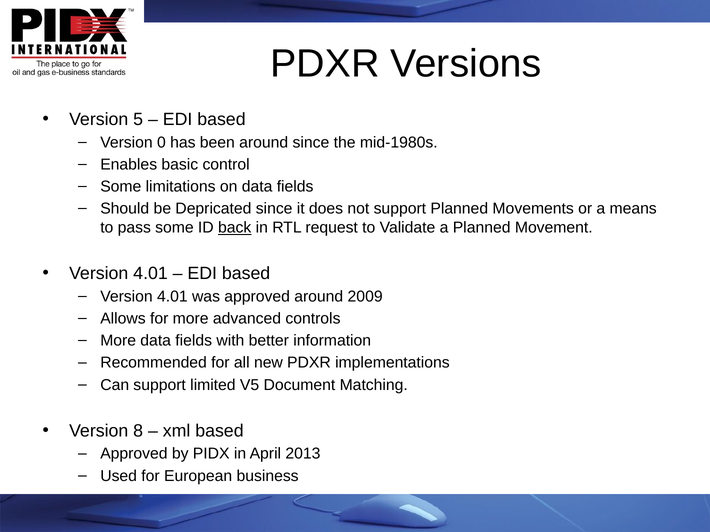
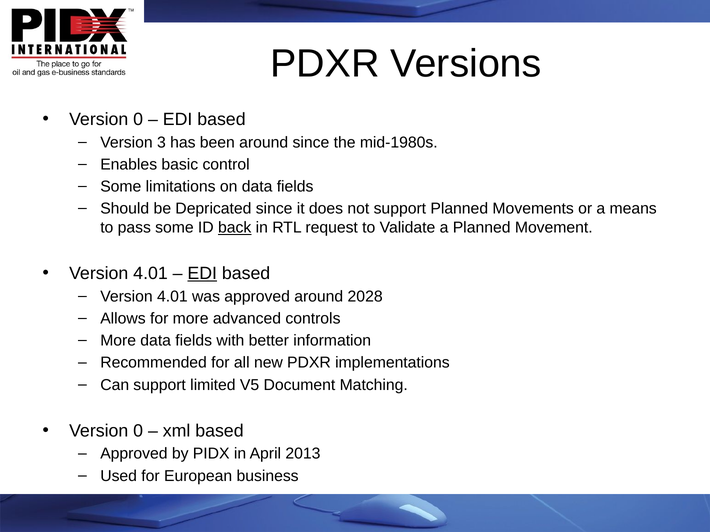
5: 5 -> 0 (138, 120)
0: 0 -> 3 (161, 143)
EDI underline: none -> present (202, 274)
2009: 2009 -> 2028 (365, 297)
8: 8 -> 0 (138, 431)
